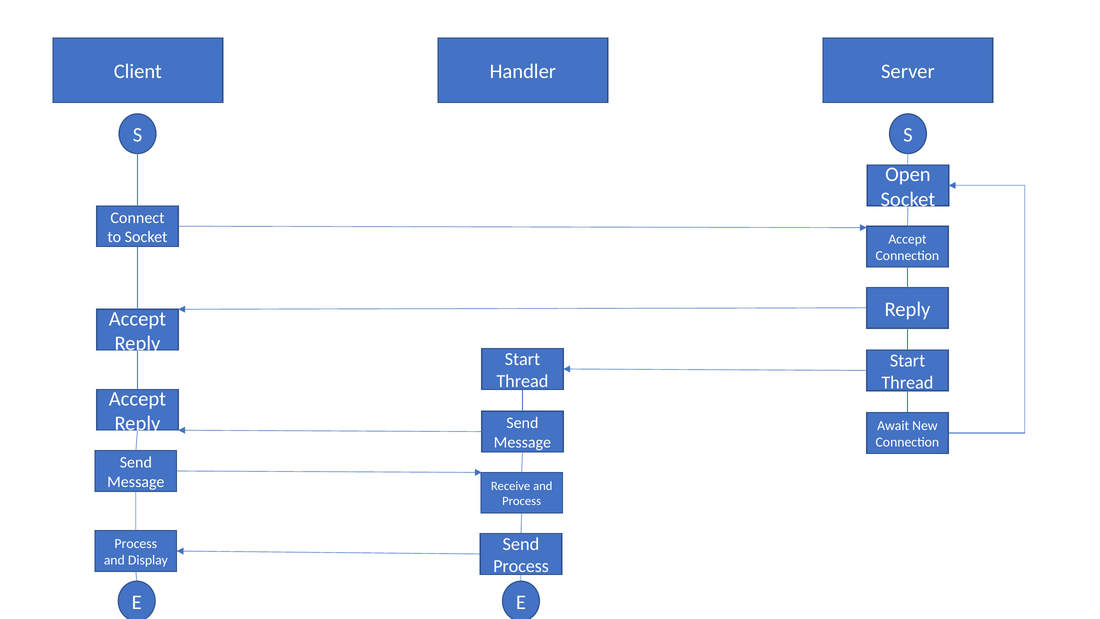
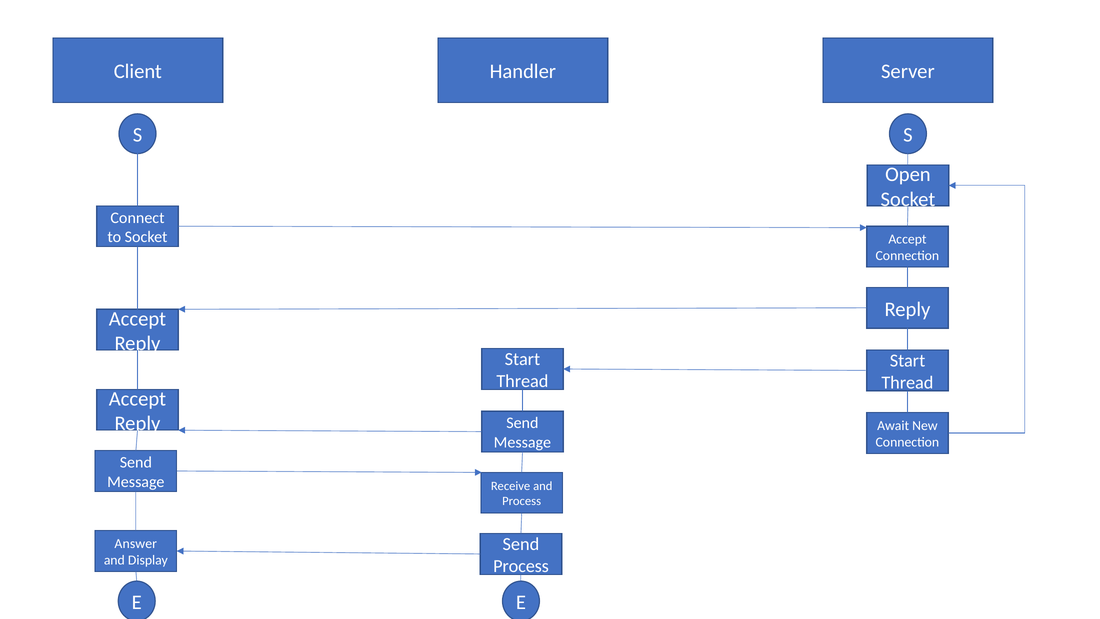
Process: Process -> Answer (136, 544)
